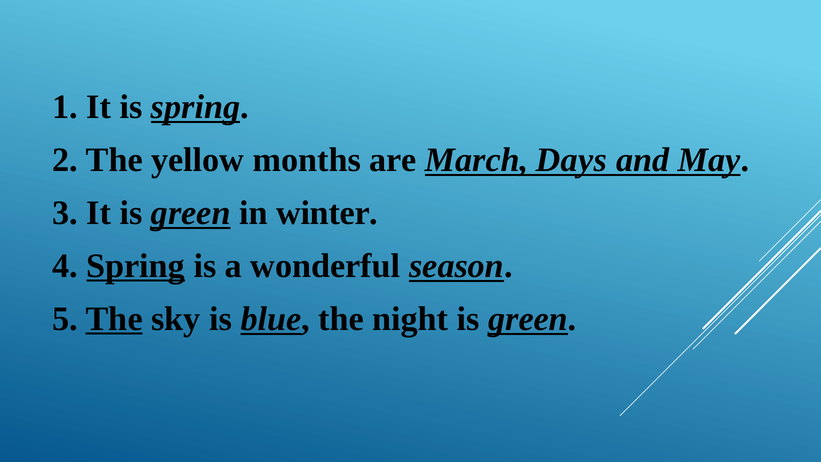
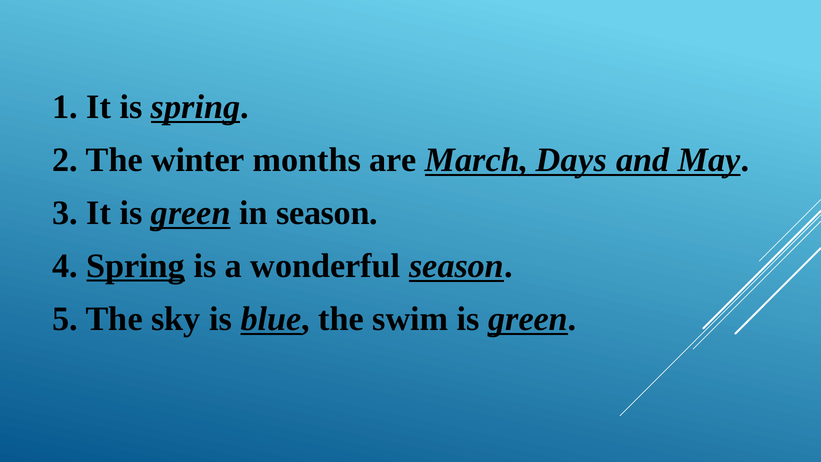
yellow: yellow -> winter (198, 160)
in winter: winter -> season (327, 213)
The underline: present -> none (114, 319)
night: night -> swim (410, 319)
